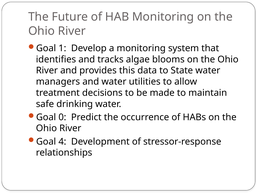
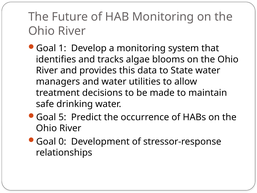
0: 0 -> 5 (62, 117)
4: 4 -> 0 (62, 141)
